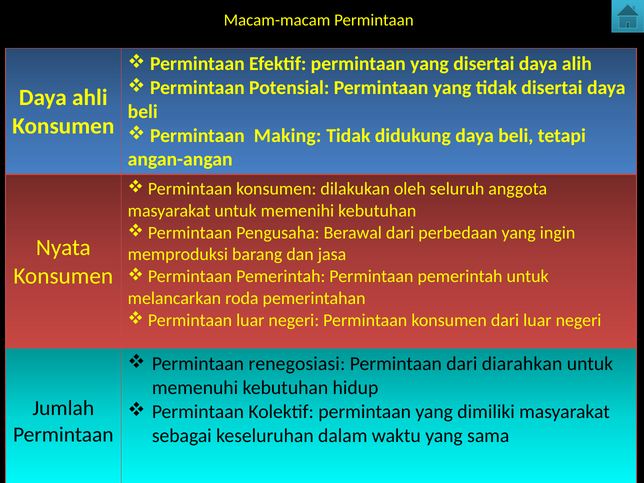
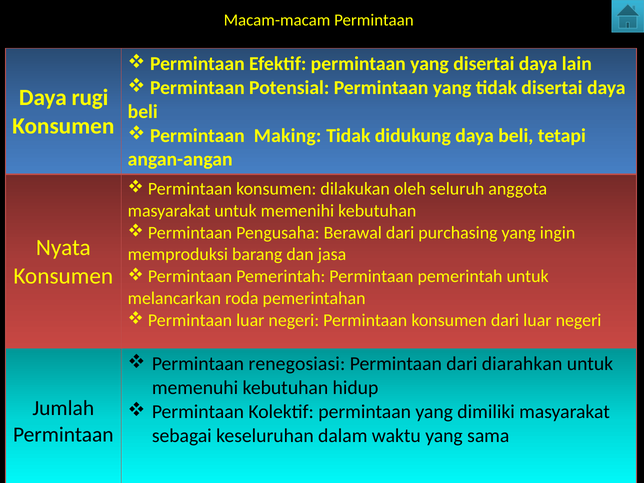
alih: alih -> lain (577, 64)
ahli: ahli -> rugi (90, 97)
perbedaan: perbedaan -> purchasing (458, 233)
